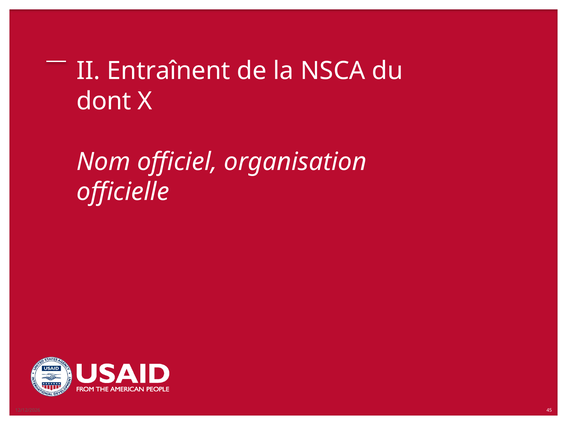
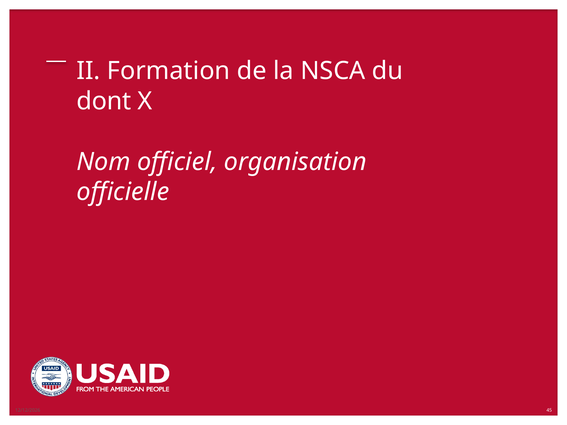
Entraînent: Entraînent -> Formation (169, 71)
